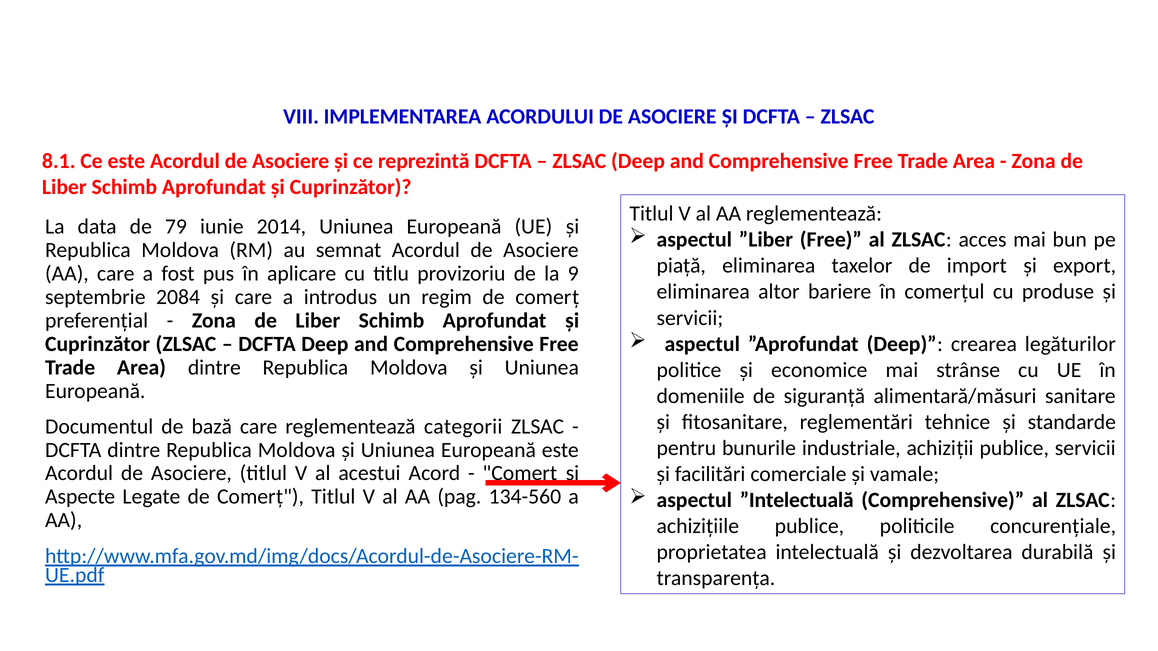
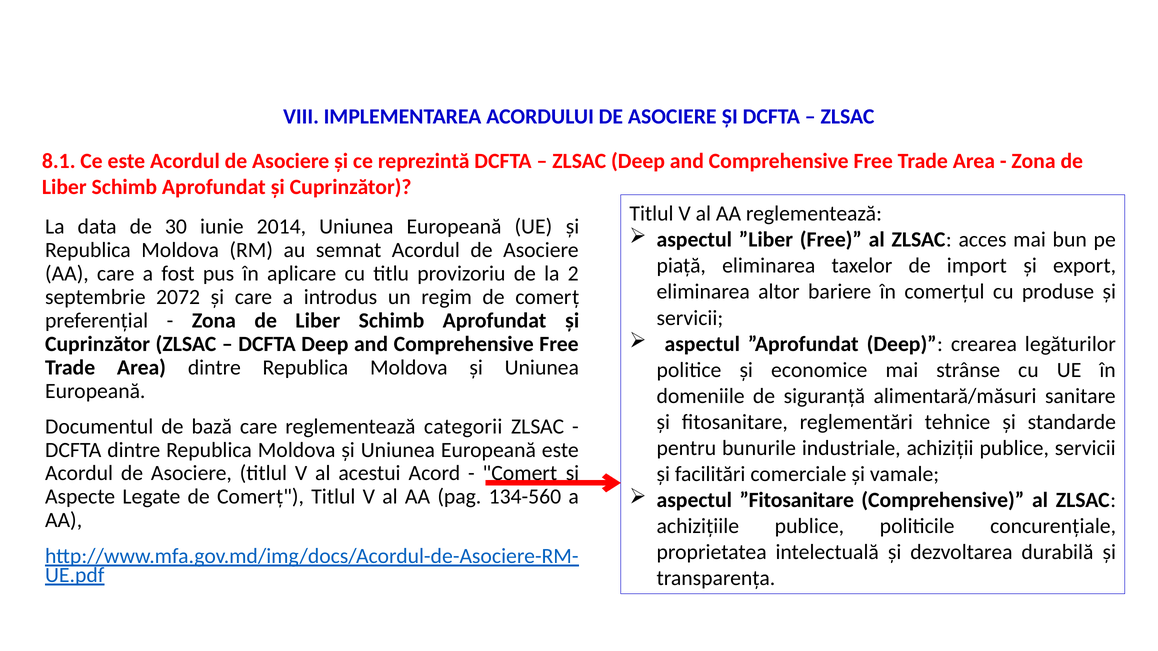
79: 79 -> 30 (176, 227)
9: 9 -> 2 (573, 274)
2084: 2084 -> 2072 (178, 297)
”Intelectuală: ”Intelectuală -> ”Fitosanitare (797, 500)
